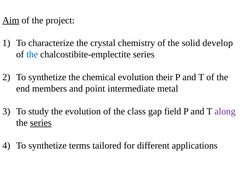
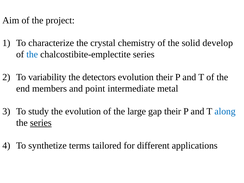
Aim underline: present -> none (11, 20)
synthetize: synthetize -> variability (47, 77)
chemical: chemical -> detectors (99, 77)
class: class -> large (137, 111)
gap field: field -> their (173, 111)
along colour: purple -> blue (225, 111)
